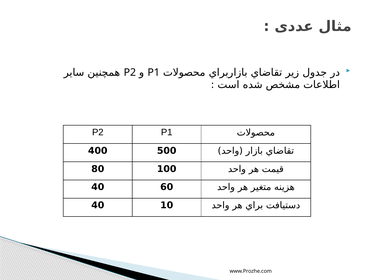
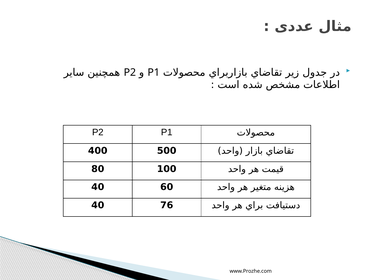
10: 10 -> 76 (167, 206)
